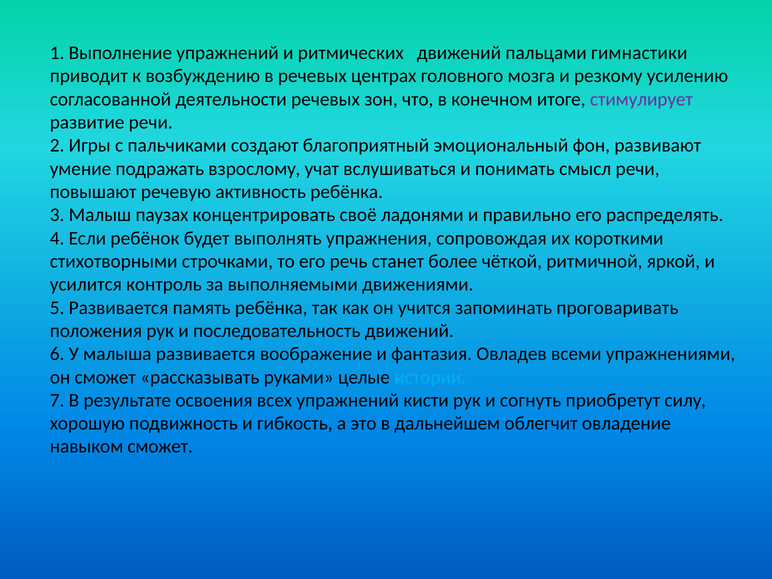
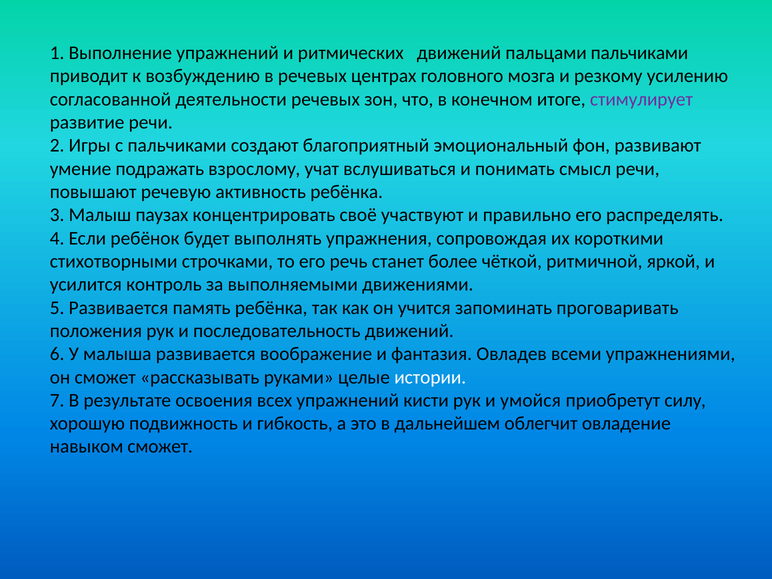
пальцами гимнастики: гимнастики -> пальчиками (639, 53)
ладонями: ладонями -> участвуют (422, 215)
истории colour: light blue -> white (430, 377)
согнуть: согнуть -> умойся (531, 400)
